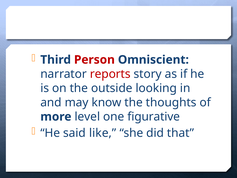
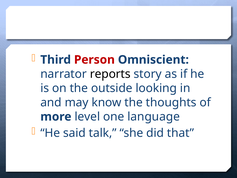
reports colour: red -> black (110, 74)
figurative: figurative -> language (154, 117)
like: like -> talk (103, 133)
